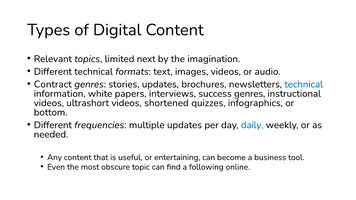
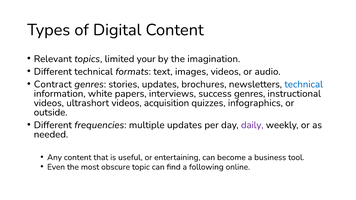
next: next -> your (146, 59)
shortened: shortened -> acquisition (167, 103)
bottom: bottom -> outside (51, 112)
daily colour: blue -> purple (252, 125)
